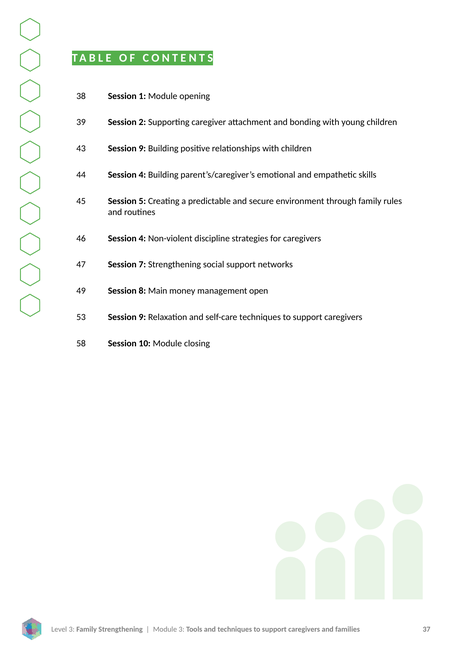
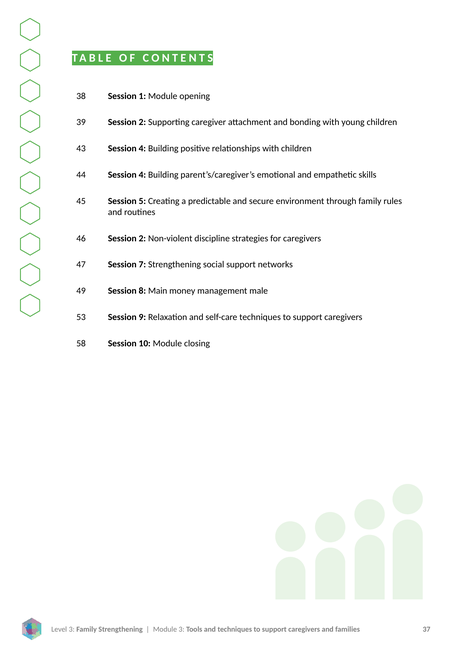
9: 9 -> 4 (142, 148)
4: 4 -> 2 (142, 238)
open: open -> male (259, 291)
